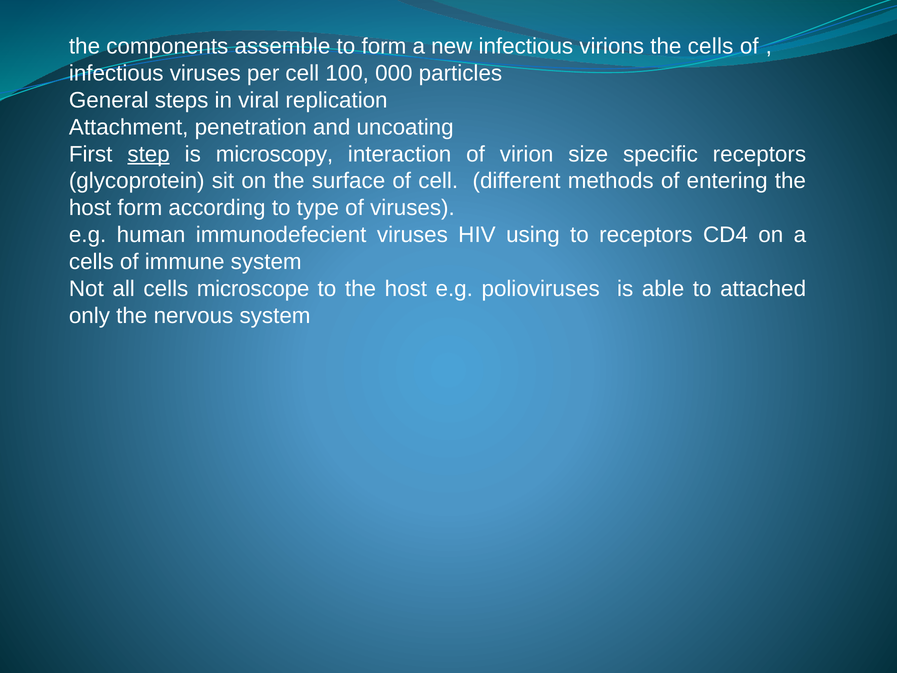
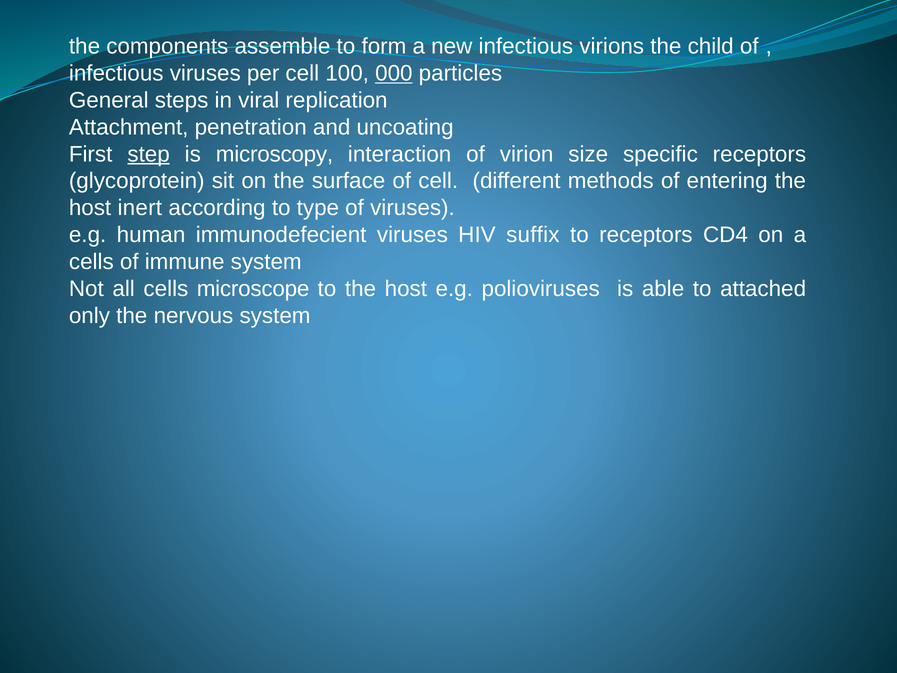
the cells: cells -> child (711, 46)
000 underline: none -> present (394, 73)
host form: form -> inert (140, 208)
using: using -> suffix (533, 235)
